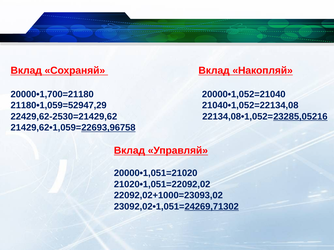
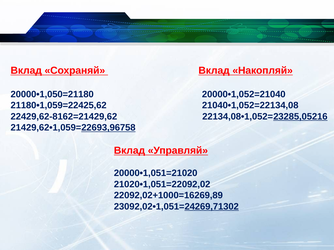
20000•1,700=21180: 20000•1,700=21180 -> 20000•1,050=21180 (52, 94)
21180•1,059=52947,29: 21180•1,059=52947,29 -> 21180•1,059=22425,62 (59, 106)
22429,62-2530=21429,62: 22429,62-2530=21429,62 -> 22429,62-8162=21429,62 (64, 117)
22092,02+1000=23093,02: 22092,02+1000=23093,02 -> 22092,02+1000=16269,89 (168, 196)
